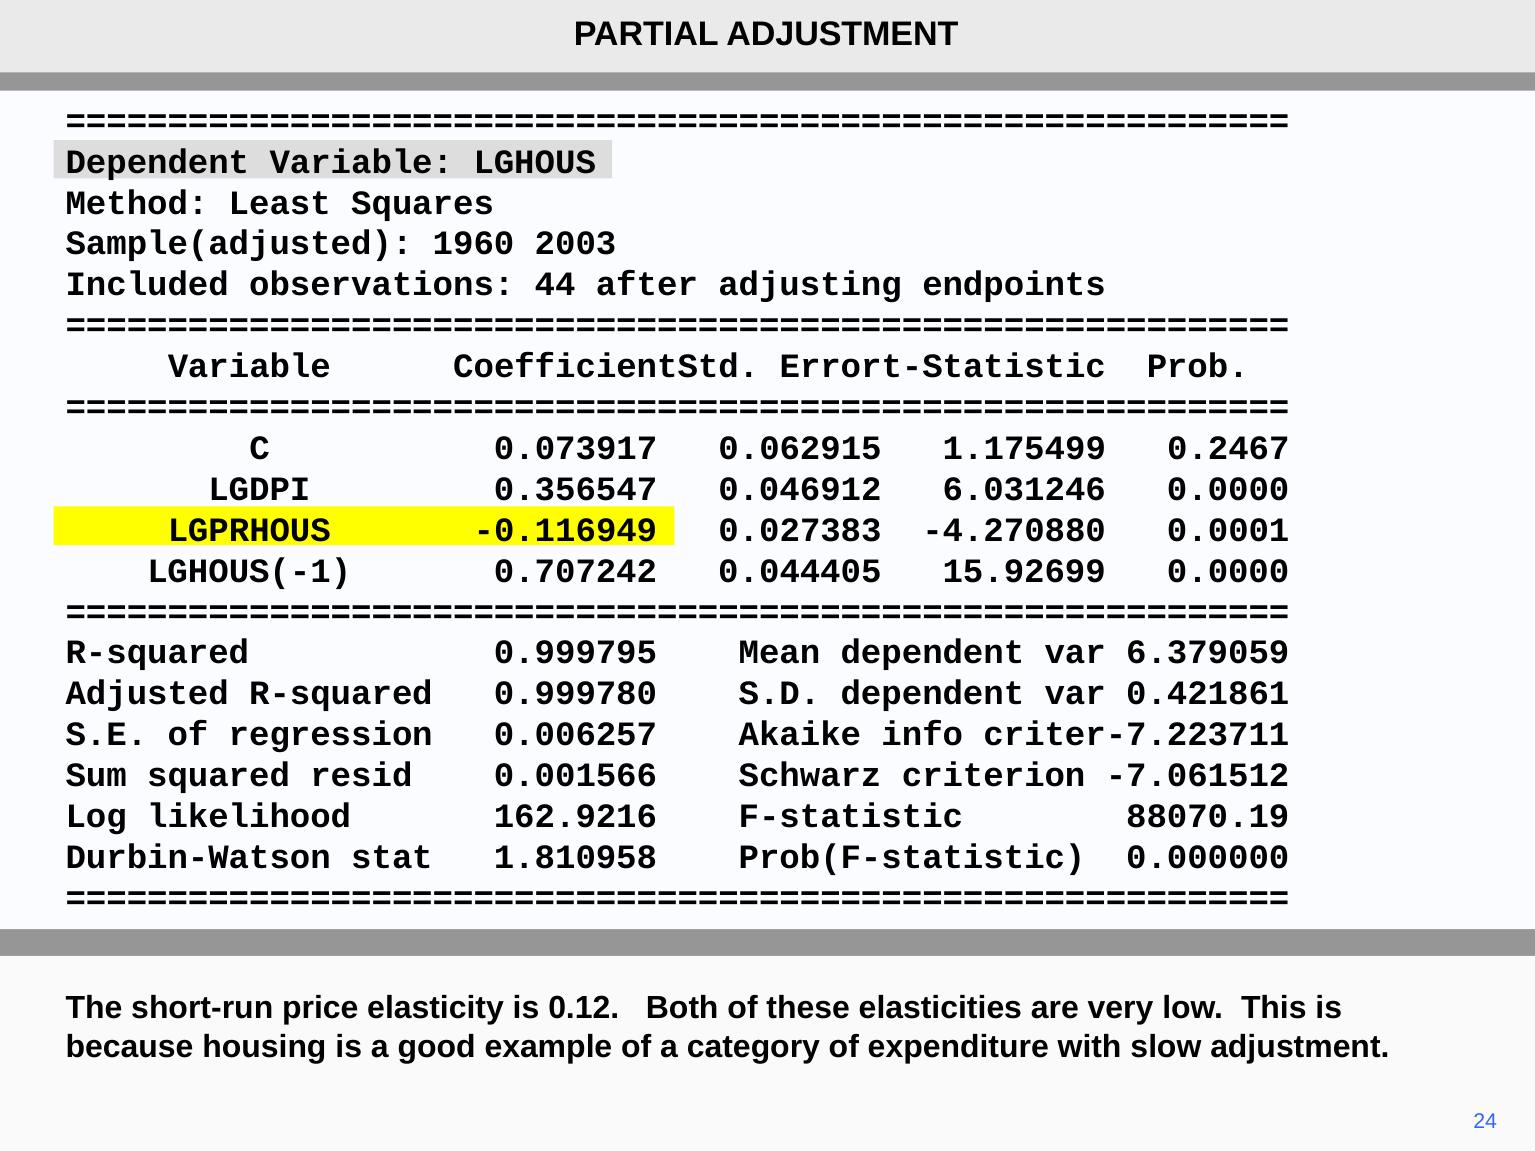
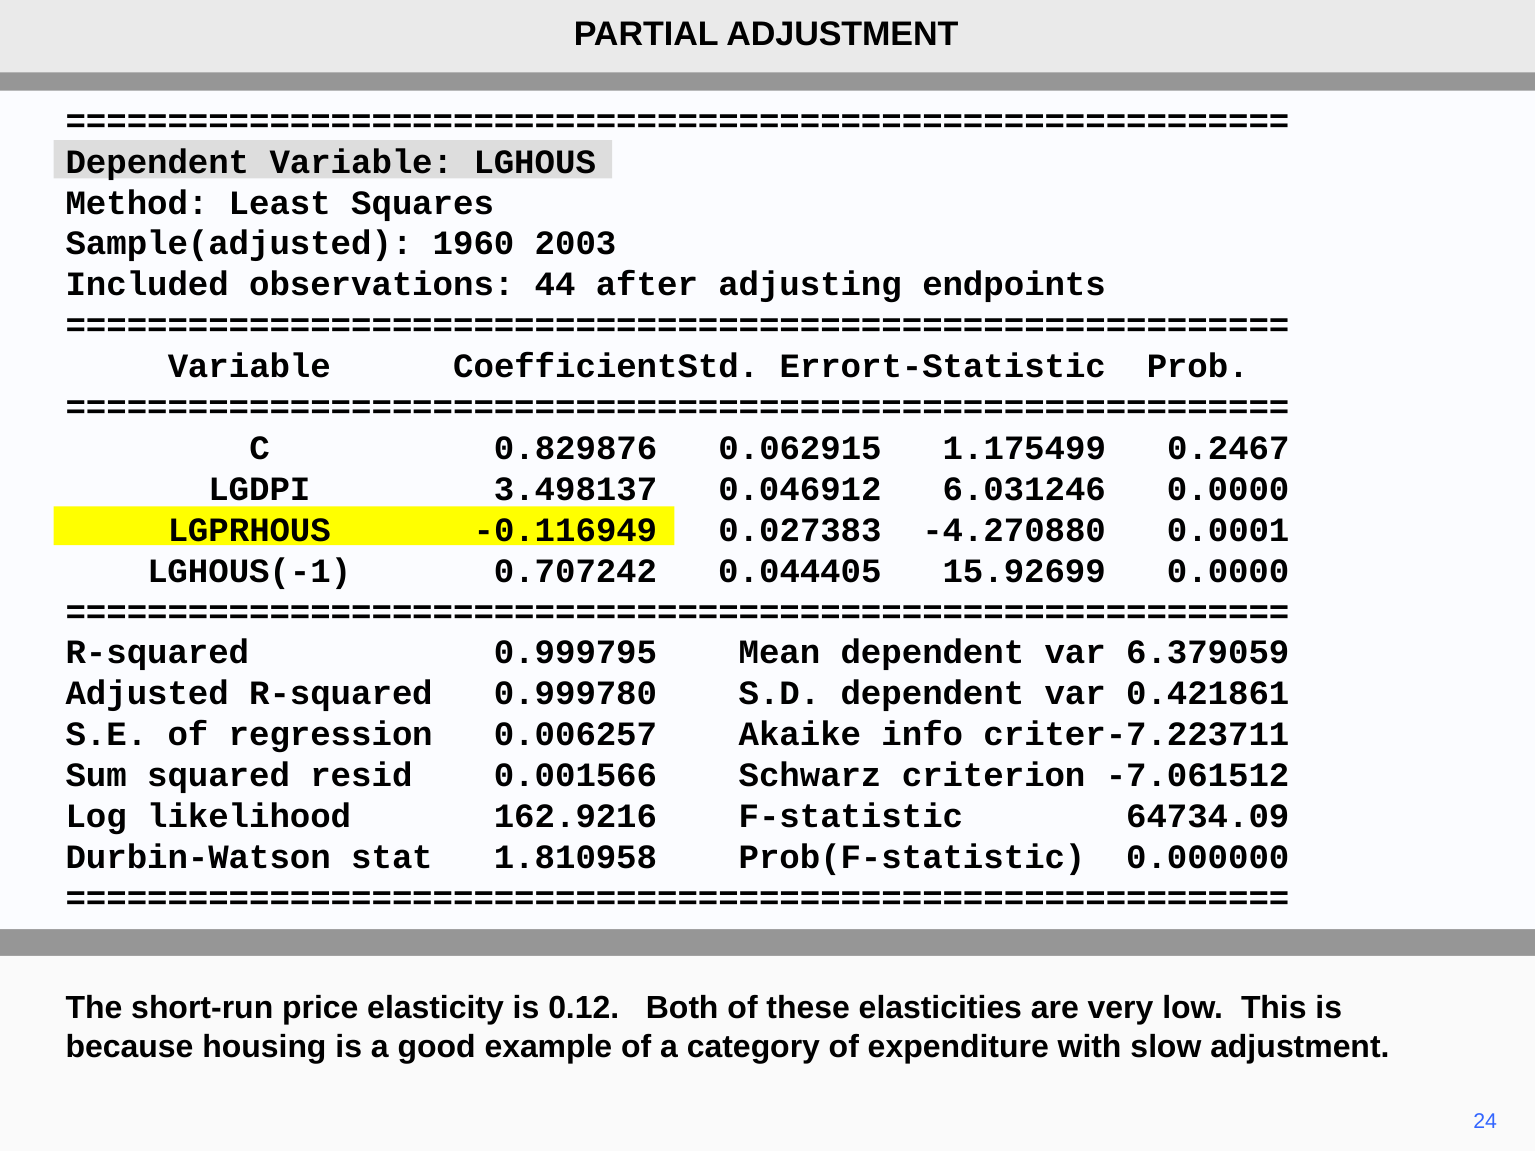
0.073917: 0.073917 -> 0.829876 (576, 448)
0.356547: 0.356547 -> 3.498137 (576, 489)
88070.19: 88070.19 -> 64734.09 (1208, 817)
